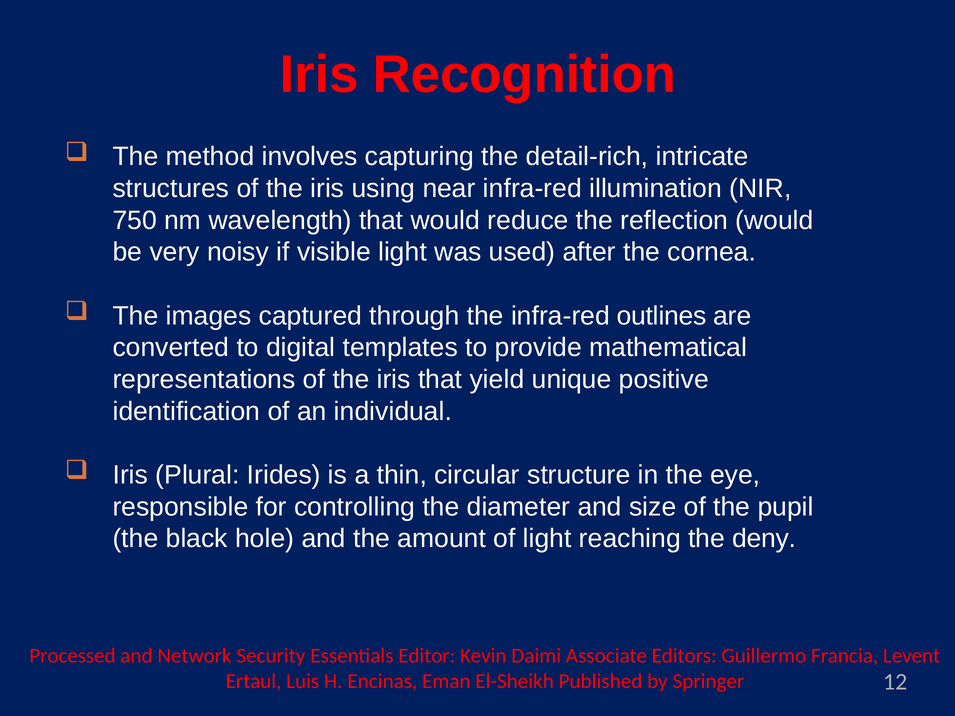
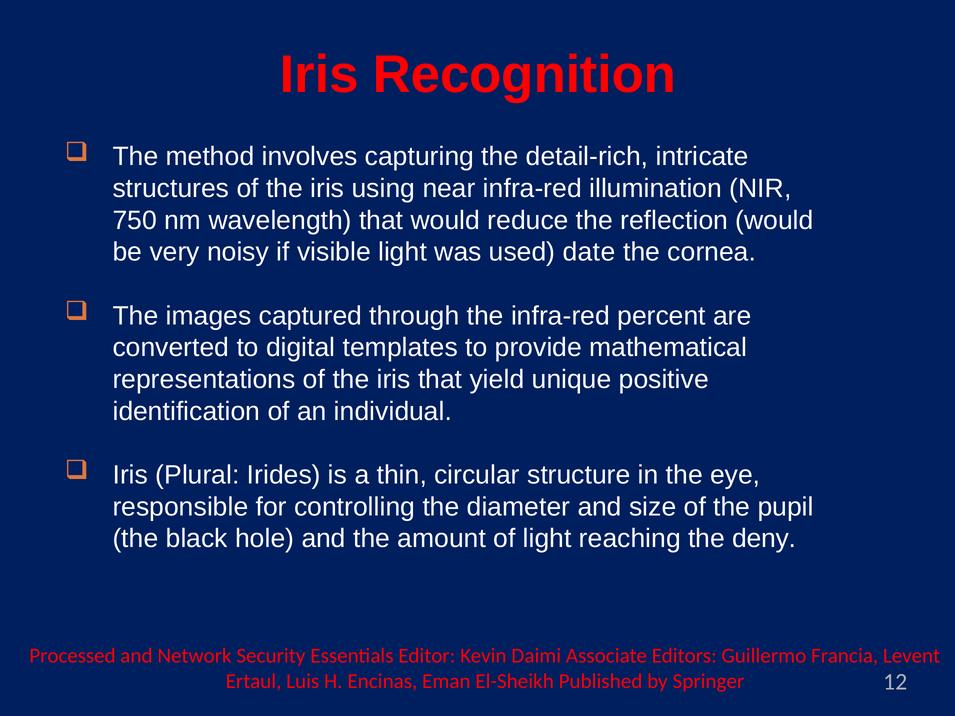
after: after -> date (589, 252)
outlines: outlines -> percent (662, 316)
